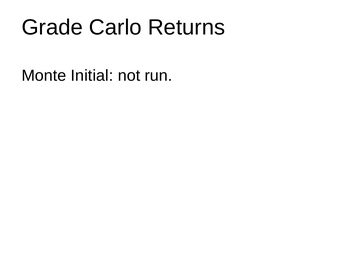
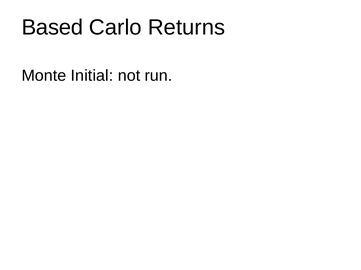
Grade: Grade -> Based (52, 27)
